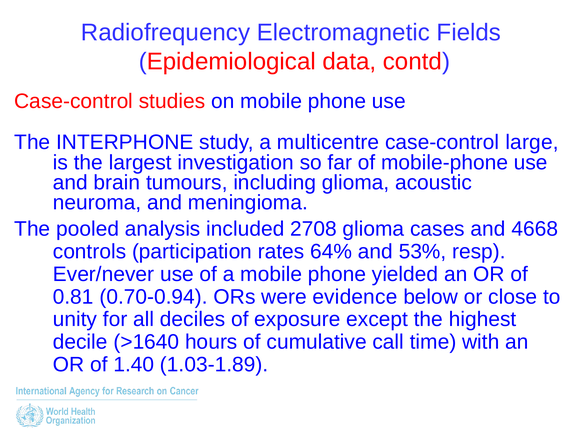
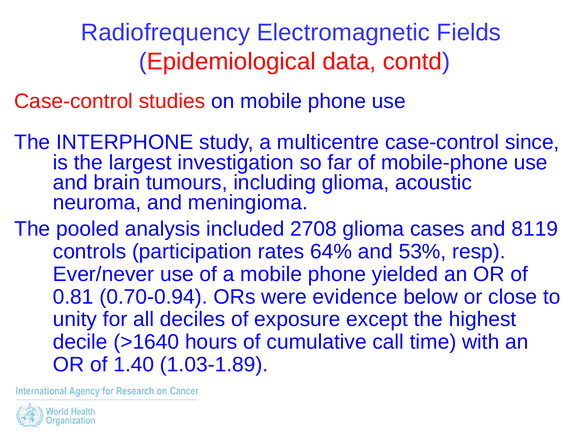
large: large -> since (532, 142)
4668: 4668 -> 8119 (535, 229)
